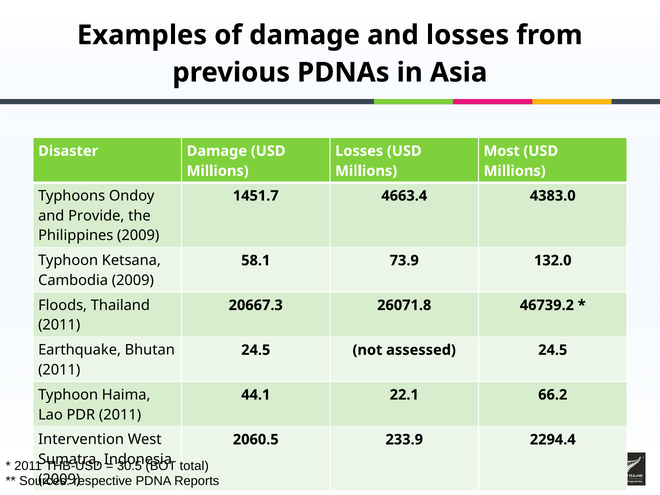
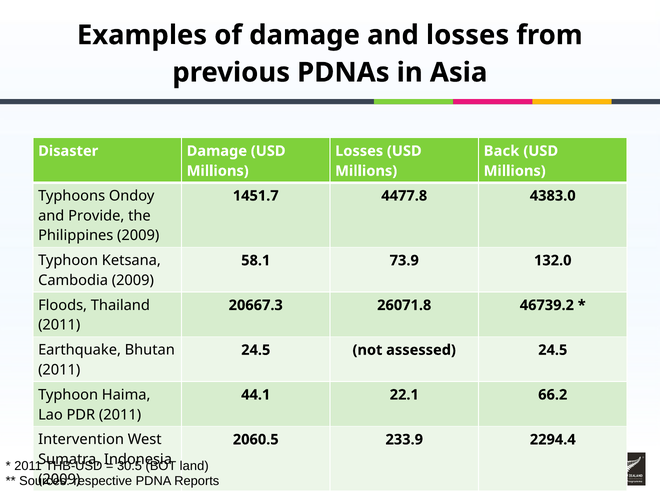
Most: Most -> Back (502, 151)
4663.4: 4663.4 -> 4477.8 (404, 196)
total: total -> land (194, 466)
